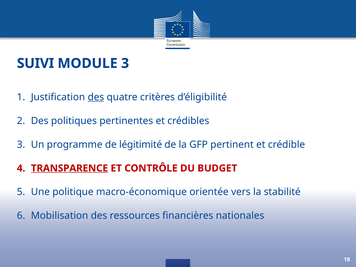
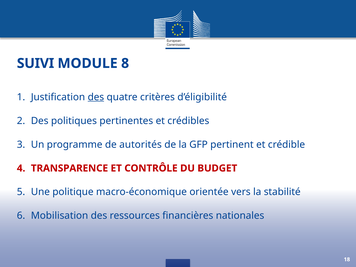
MODULE 3: 3 -> 8 (125, 63)
légitimité: légitimité -> autorités (141, 145)
TRANSPARENCE underline: present -> none (69, 168)
